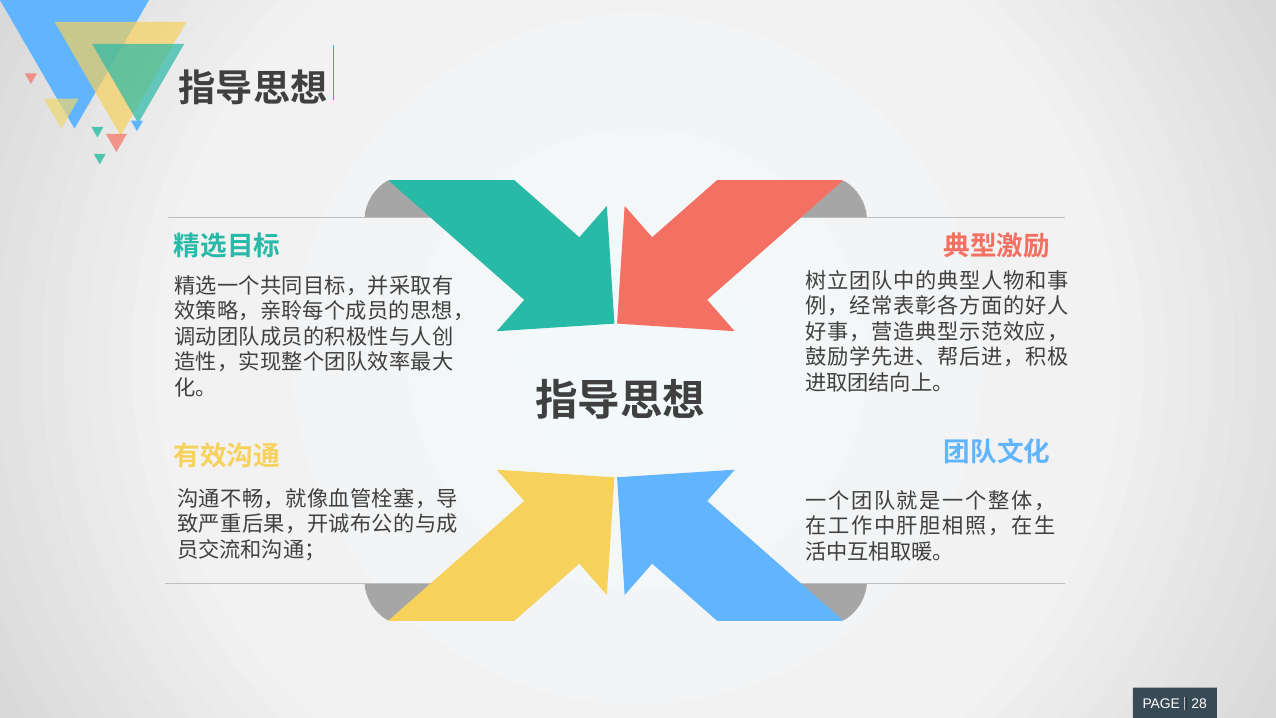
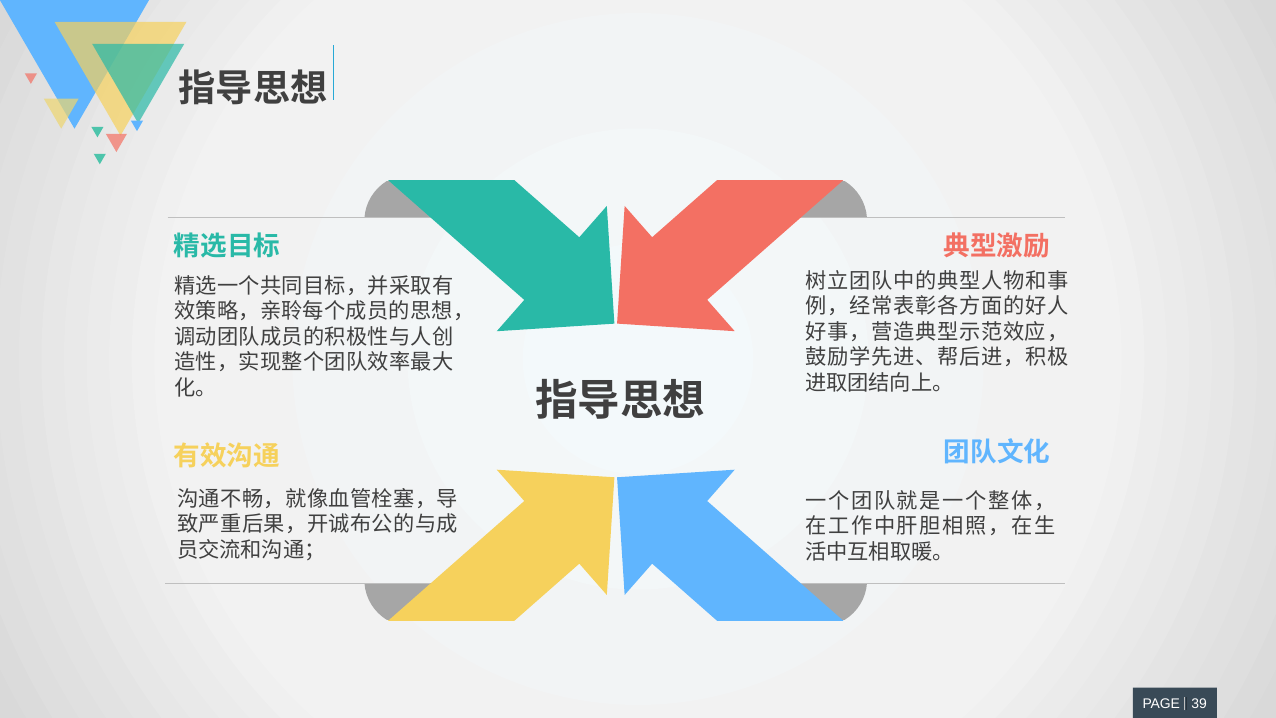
28: 28 -> 39 (1199, 704)
